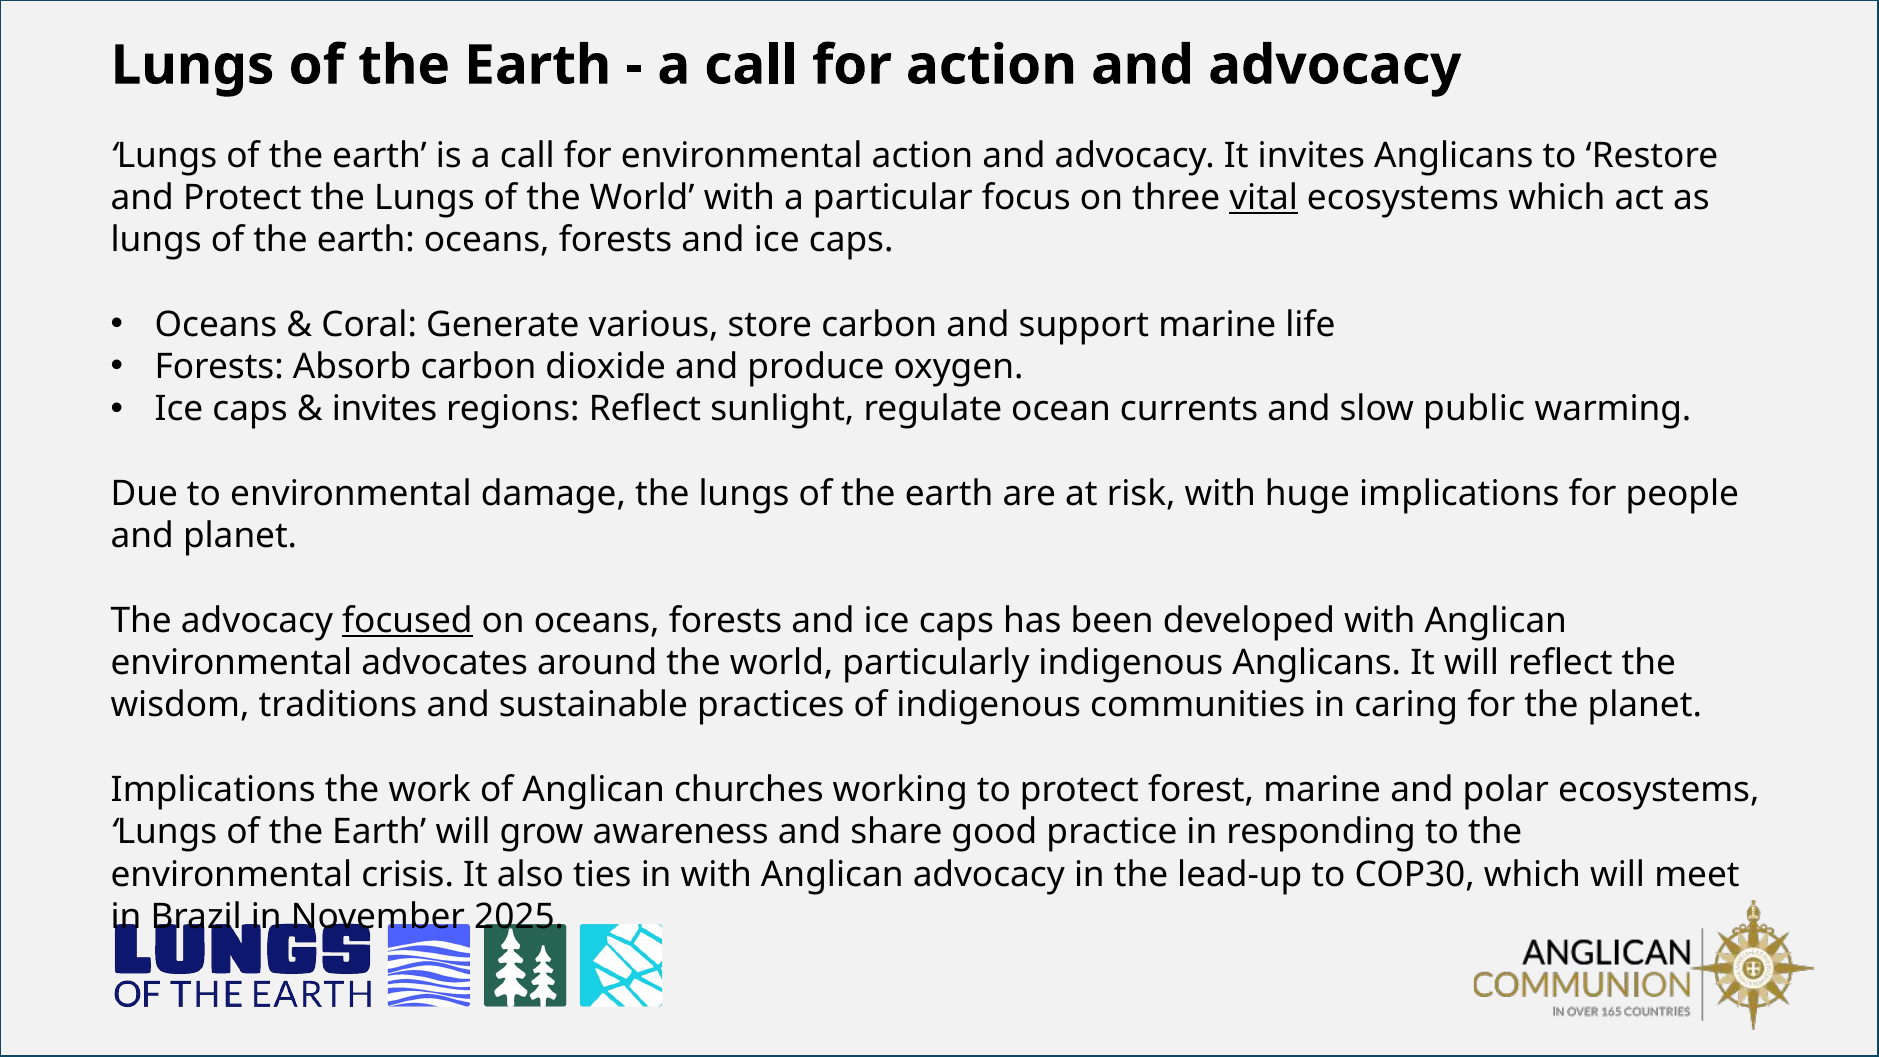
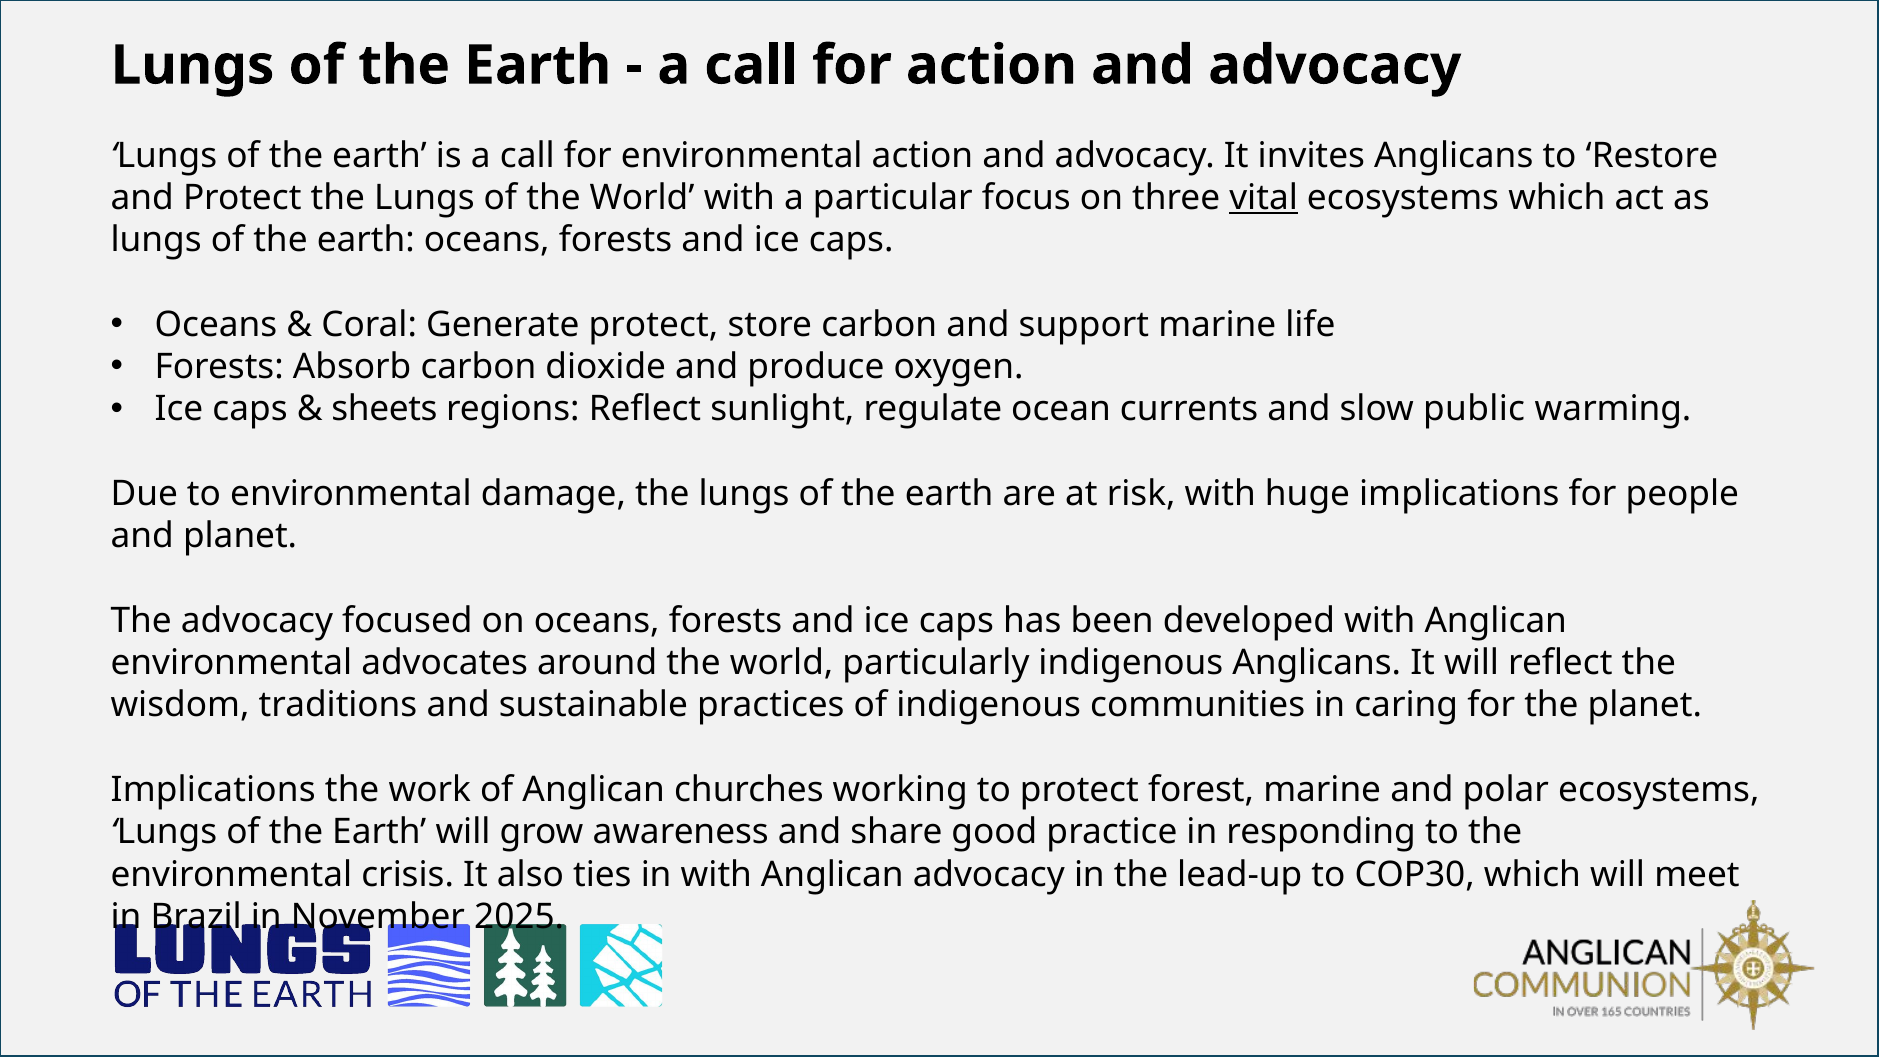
Generate various: various -> protect (653, 325)
invites: invites -> sheets (384, 409)
focused underline: present -> none (407, 621)
